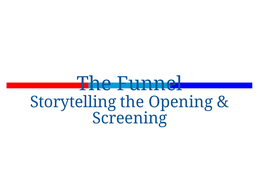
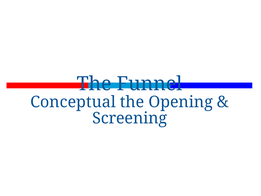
Storytelling: Storytelling -> Conceptual (73, 102)
